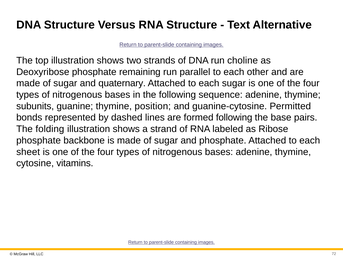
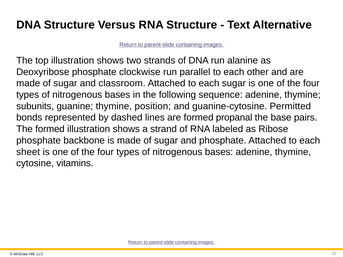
choline: choline -> alanine (243, 61)
remaining: remaining -> clockwise (140, 72)
quaternary: quaternary -> classroom (122, 83)
formed following: following -> propanal (234, 118)
The folding: folding -> formed (50, 129)
